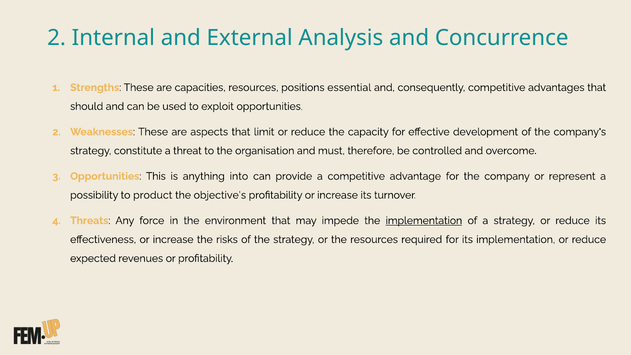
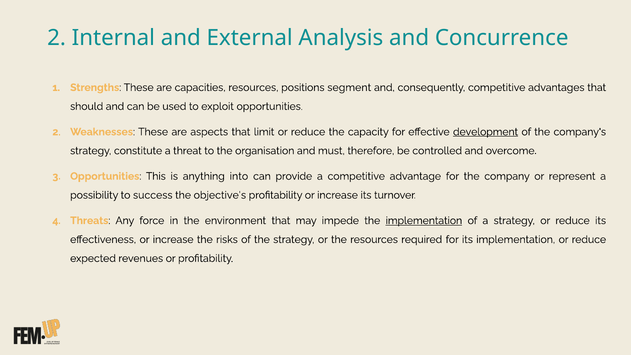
essential: essential -> segment (349, 87)
development underline: none -> present (486, 132)
product: product -> success (153, 195)
